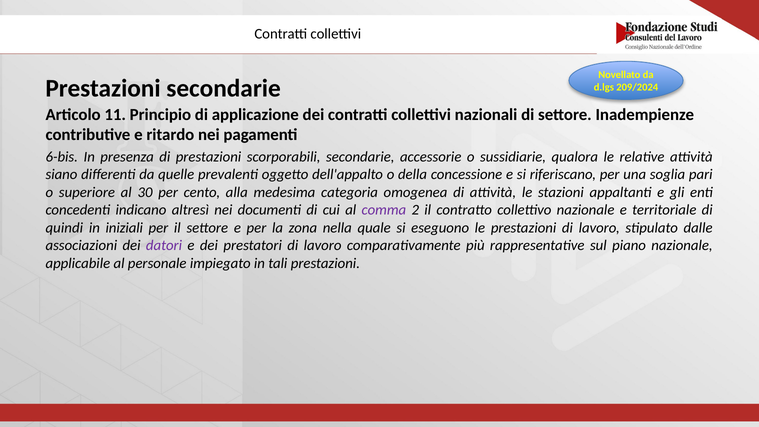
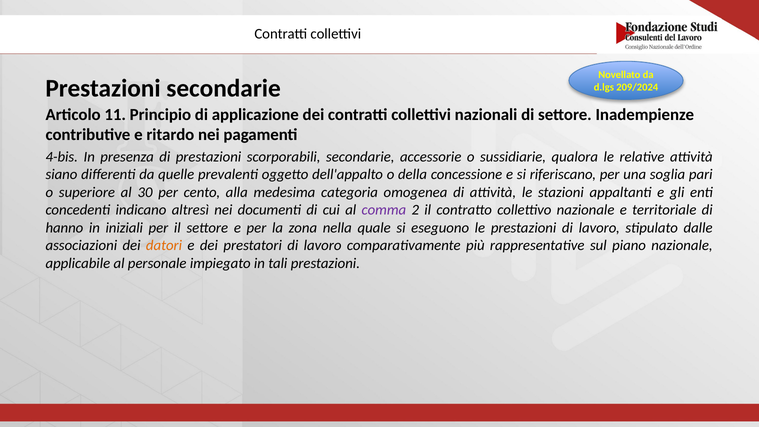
6-bis: 6-bis -> 4-bis (62, 157)
quindi: quindi -> hanno (64, 228)
datori colour: purple -> orange (164, 245)
